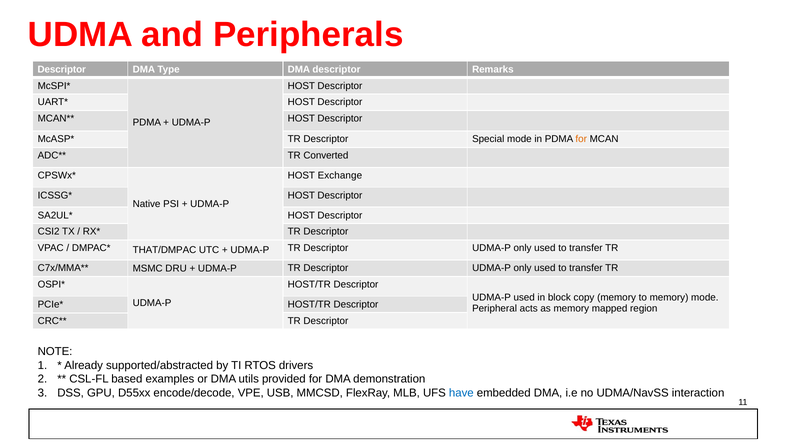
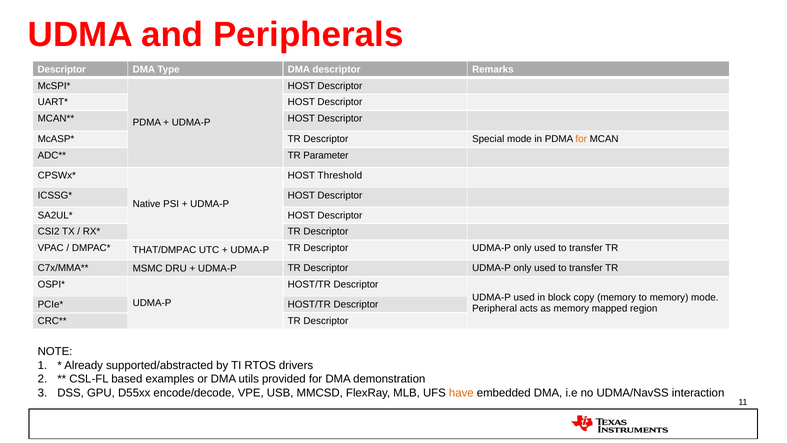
Converted: Converted -> Parameter (326, 155)
Exchange: Exchange -> Threshold (340, 175)
have colour: blue -> orange (461, 393)
